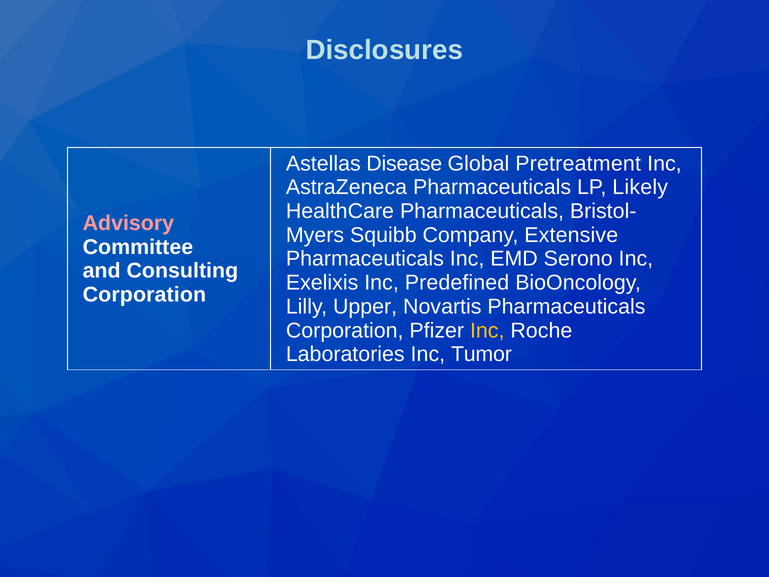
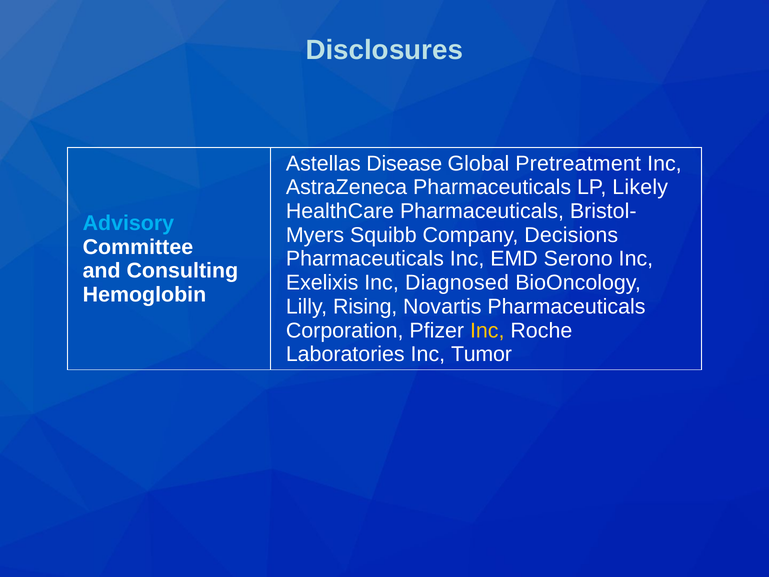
Advisory colour: pink -> light blue (128, 223)
Extensive: Extensive -> Decisions (571, 235)
Predefined: Predefined -> Diagnosed (457, 283)
Corporation: Corporation -> Hemoglobin (144, 295)
Upper: Upper -> Rising (365, 306)
